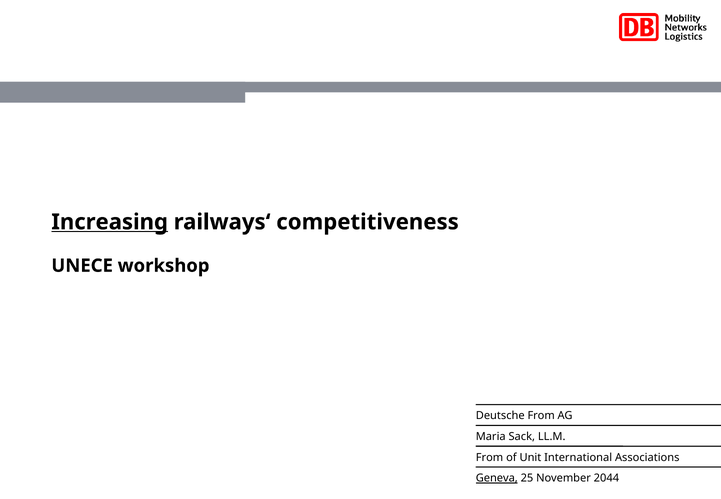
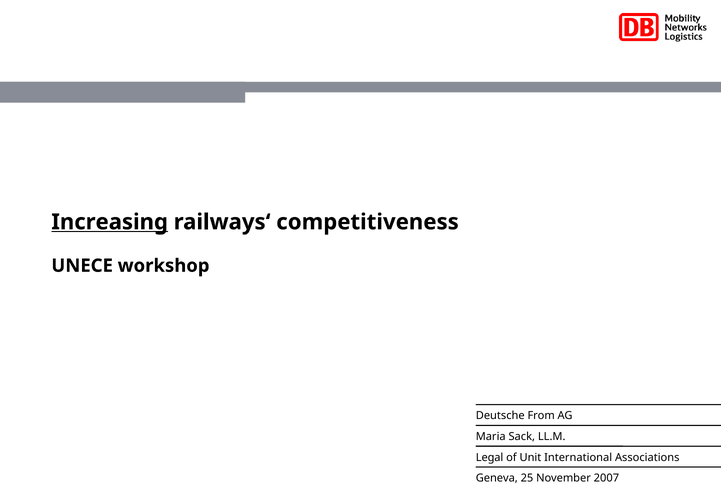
From: From -> Legal (490, 457)
Geneva underline: present -> none (497, 478)
2044: 2044 -> 2007 (606, 478)
